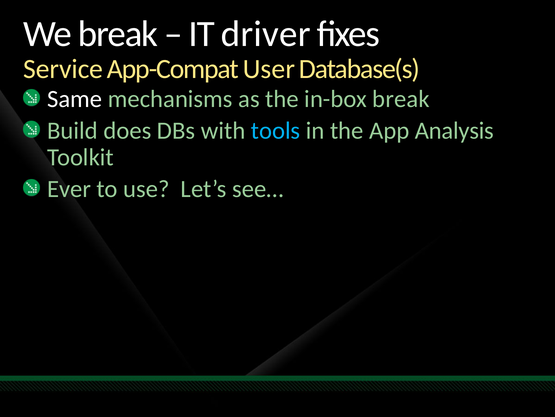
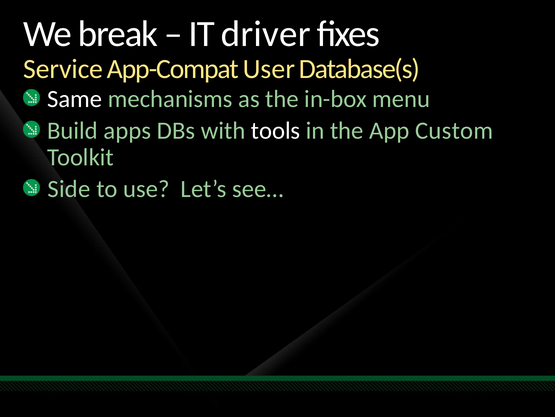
in-box break: break -> menu (401, 99)
does: does -> apps (127, 131)
tools colour: light blue -> white (276, 131)
Analysis: Analysis -> Custom (454, 131)
Ever: Ever -> Side (69, 189)
